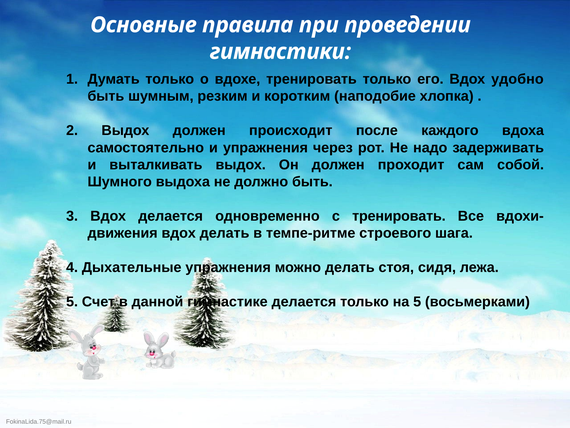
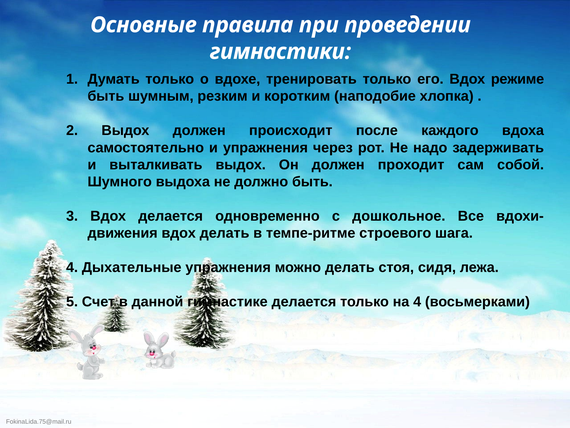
удобно: удобно -> режиме (518, 79)
с тренировать: тренировать -> дошкольное (399, 216)
на 5: 5 -> 4 (417, 301)
